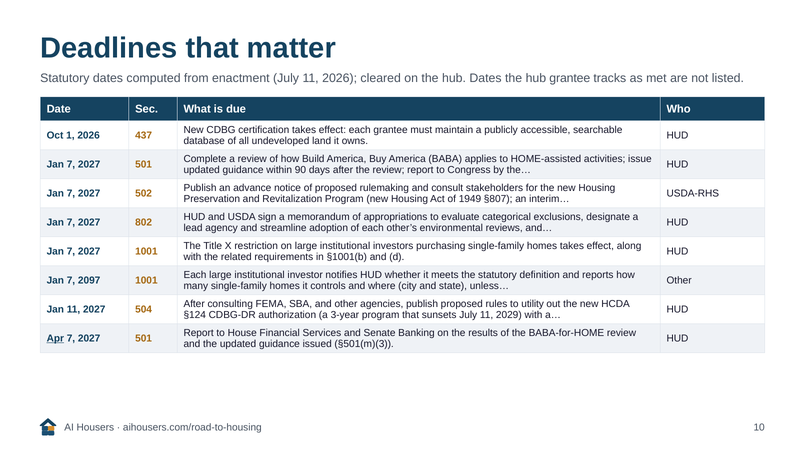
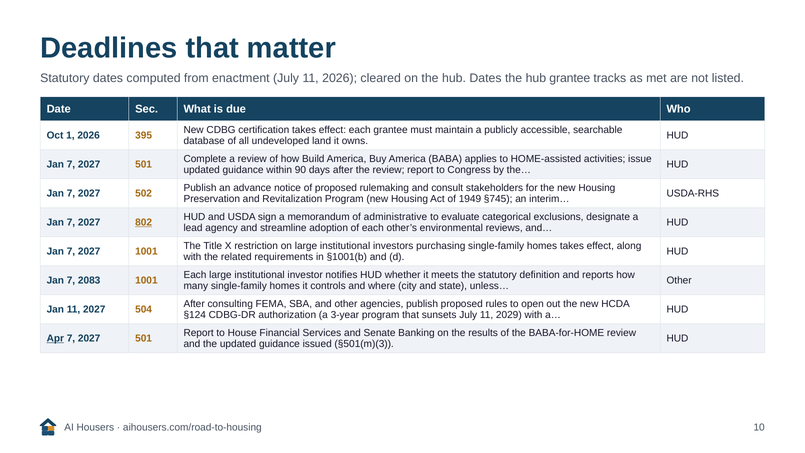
437: 437 -> 395 (144, 135)
§807: §807 -> §745 (498, 199)
appropriations: appropriations -> administrative (395, 217)
802 underline: none -> present (144, 222)
2097: 2097 -> 2083 (89, 280)
utility: utility -> open (533, 304)
